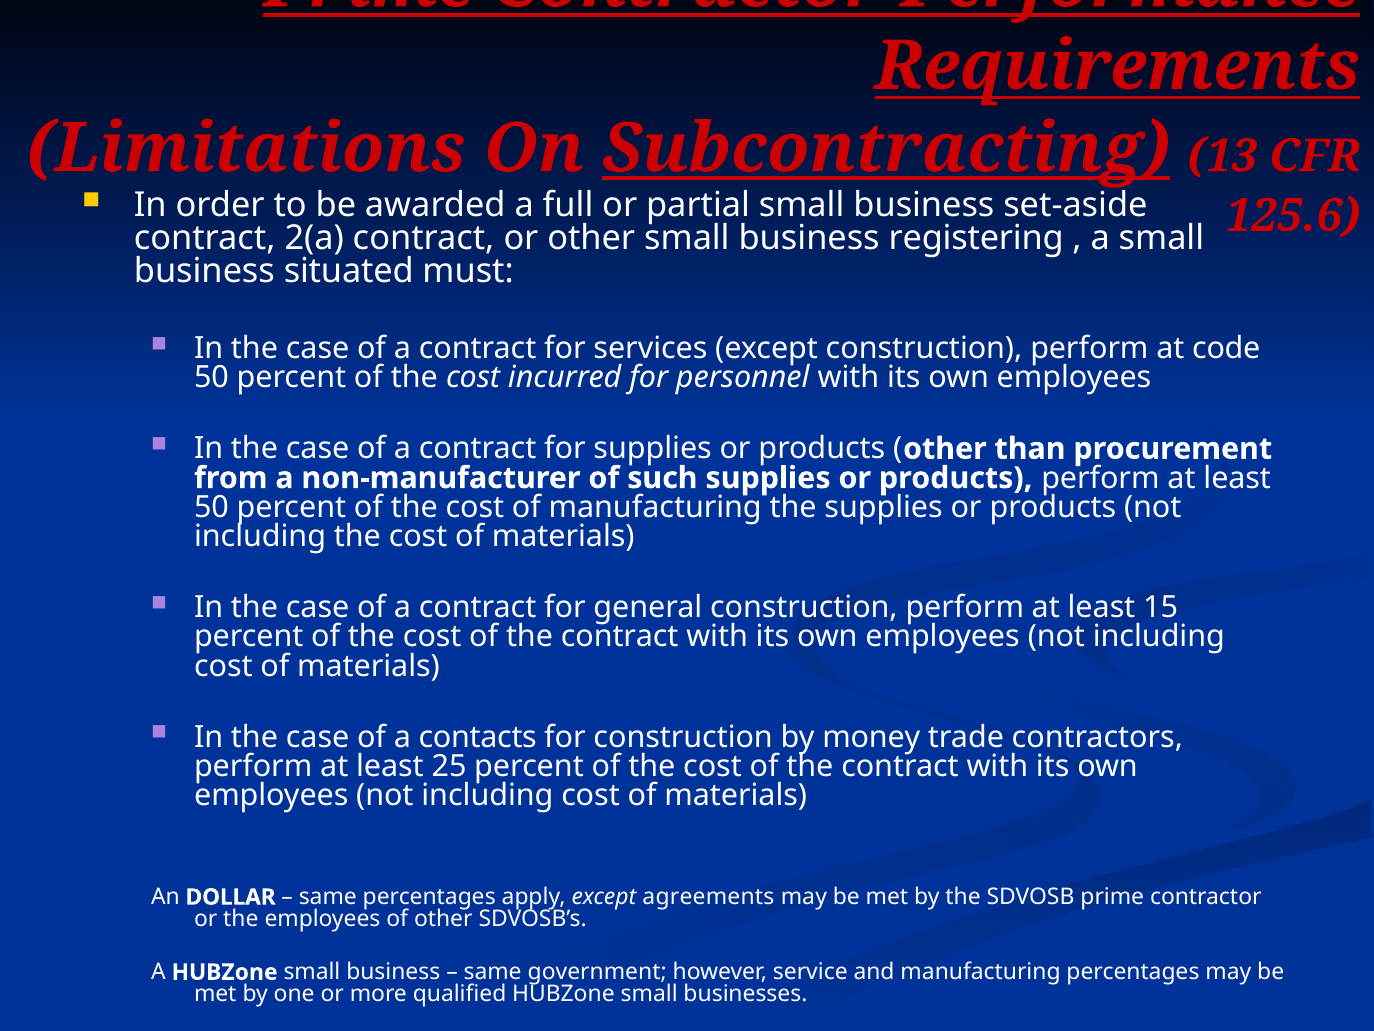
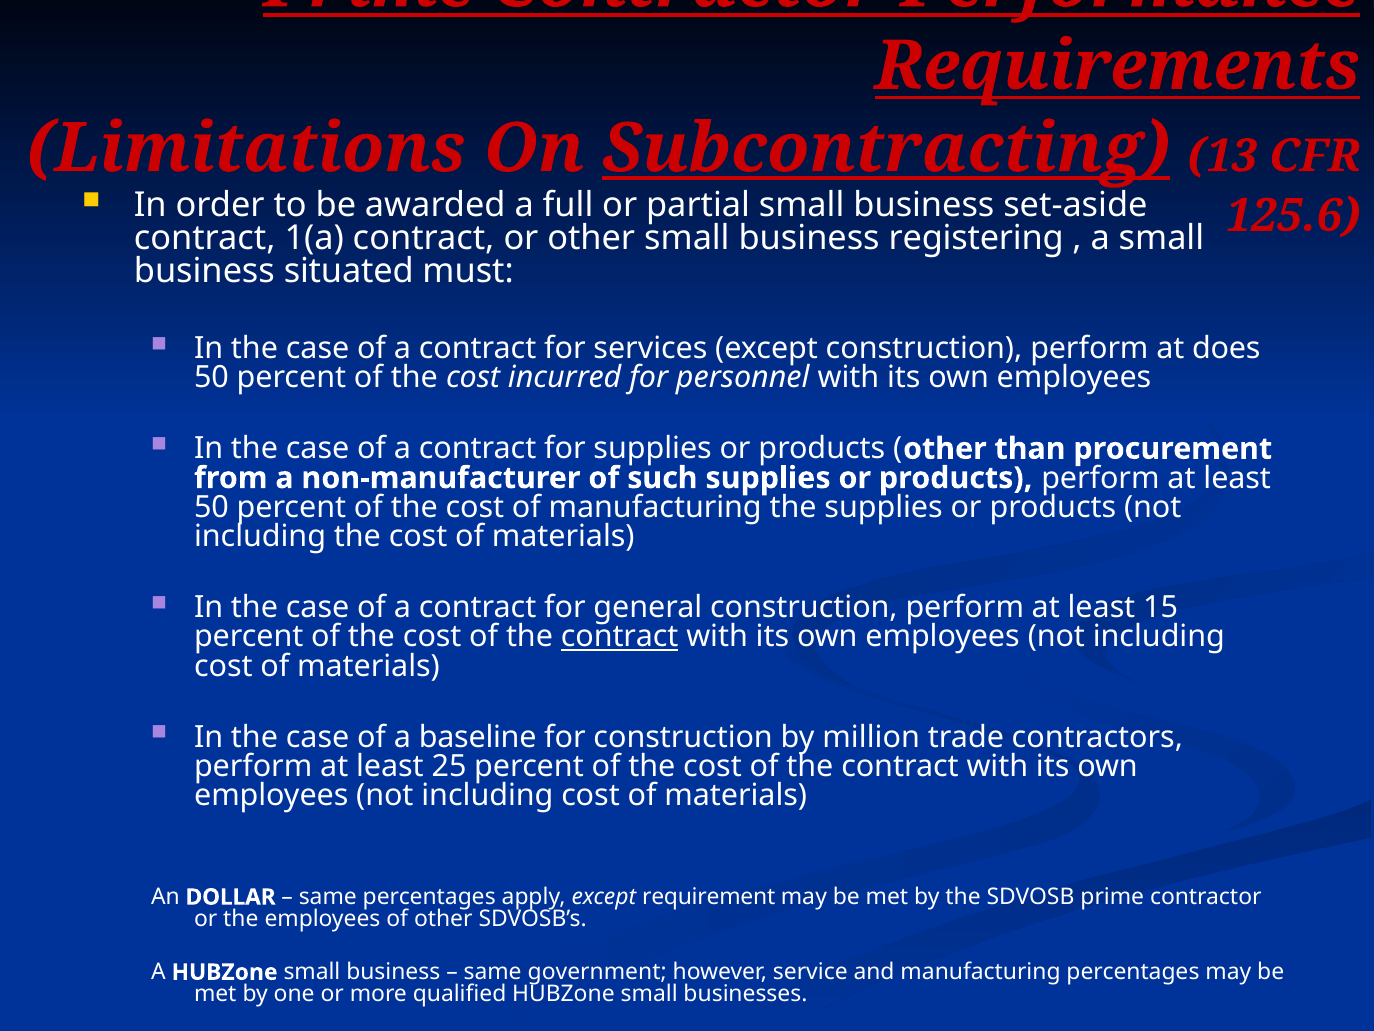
2(a: 2(a -> 1(a (314, 238)
code: code -> does (1226, 348)
contract underline: none -> present (620, 637)
contacts: contacts -> baseline (478, 737)
money: money -> million (871, 737)
agreements: agreements -> requirement (709, 897)
